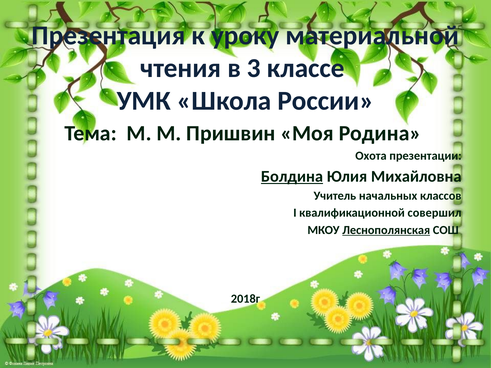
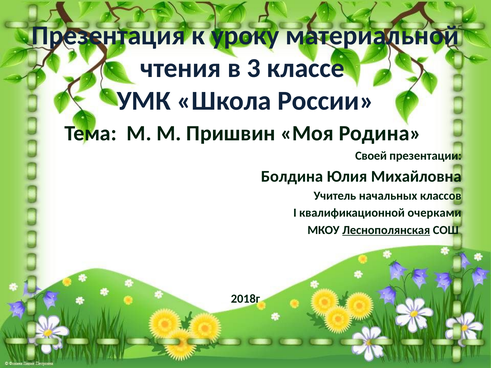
Охота: Охота -> Своей (371, 156)
Болдина underline: present -> none (292, 177)
совершил: совершил -> очерками (434, 213)
